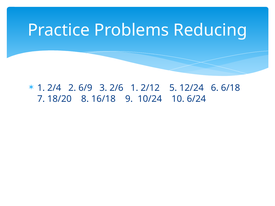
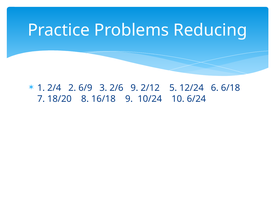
2/6 1: 1 -> 9 (134, 88)
